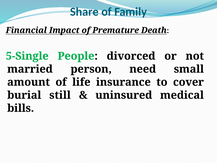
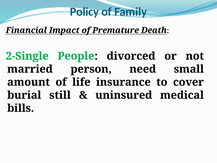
Share: Share -> Policy (84, 12)
5-Single: 5-Single -> 2-Single (27, 56)
